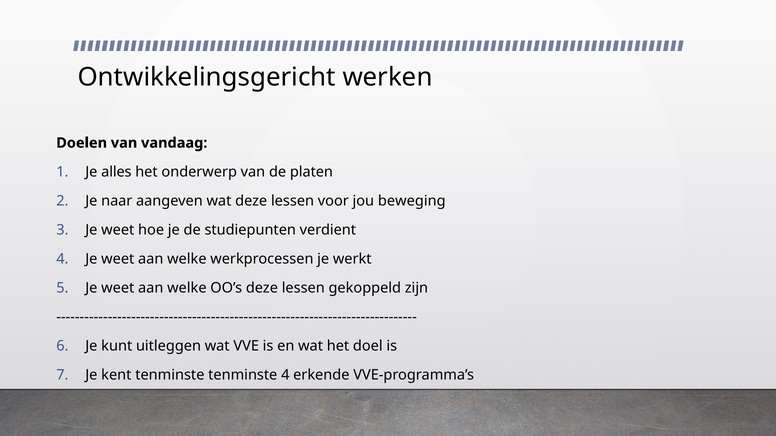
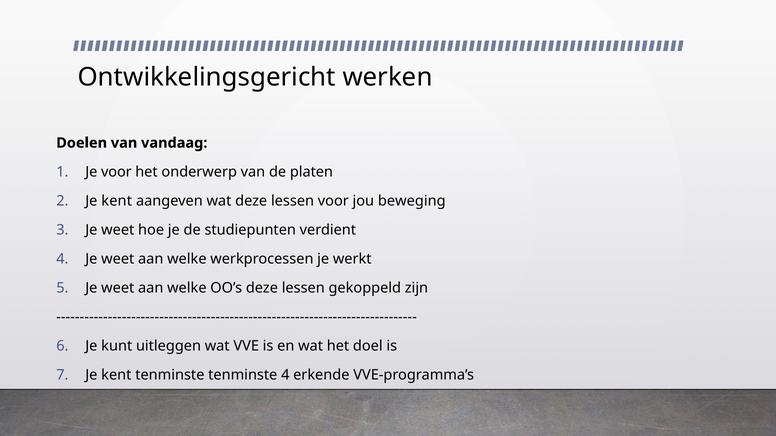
Je alles: alles -> voor (116, 172)
naar: naar -> kent (117, 201)
